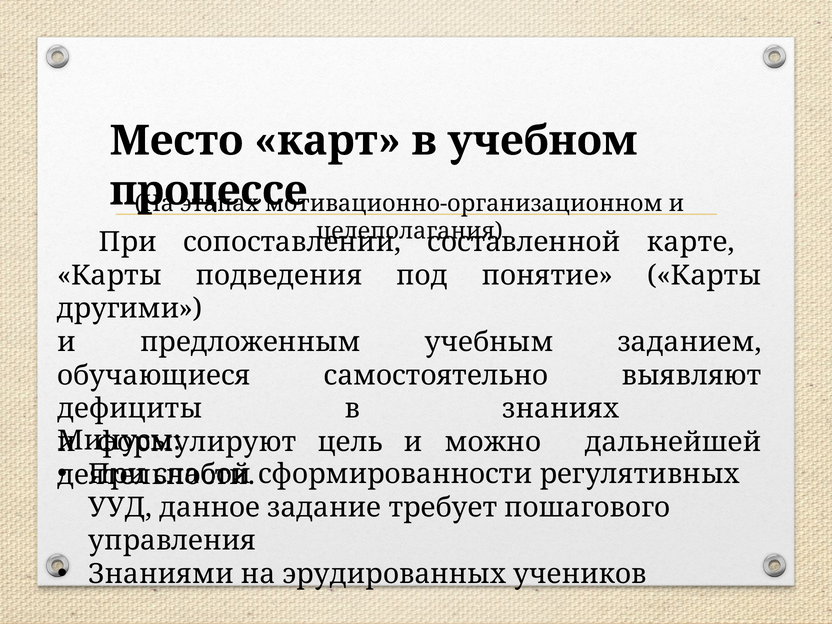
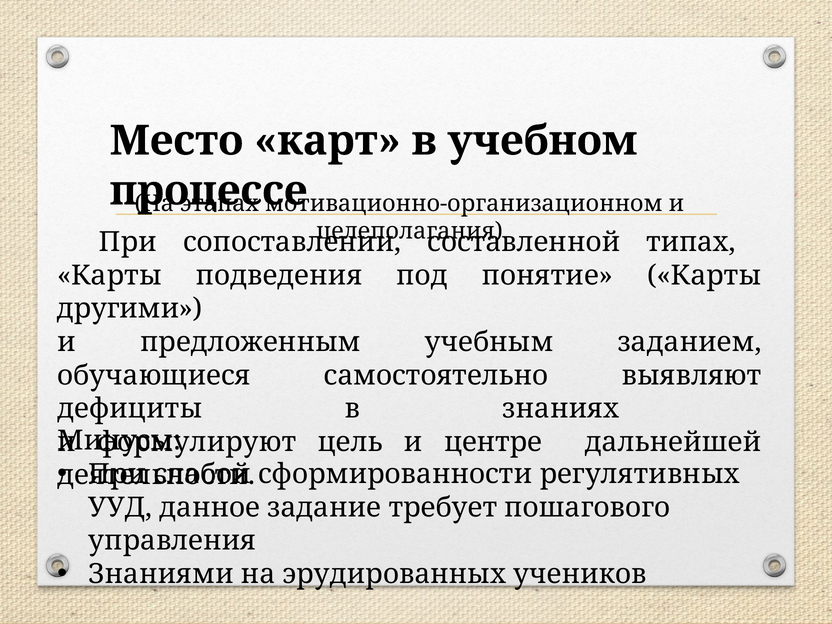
карте: карте -> типах (691, 242)
можно: можно -> центре (493, 442)
